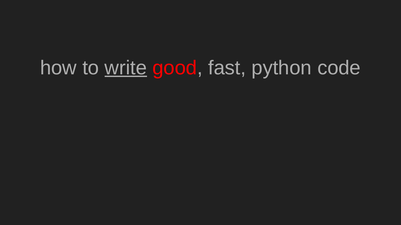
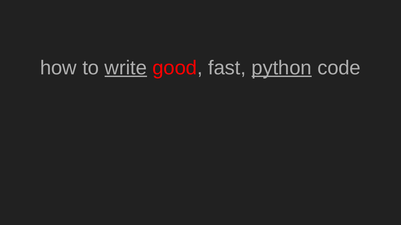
python underline: none -> present (282, 68)
